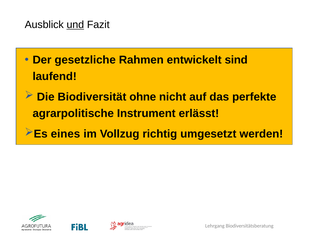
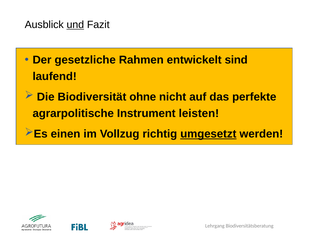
erlässt: erlässt -> leisten (199, 114)
eines: eines -> einen (66, 134)
umgesetzt underline: none -> present (208, 134)
